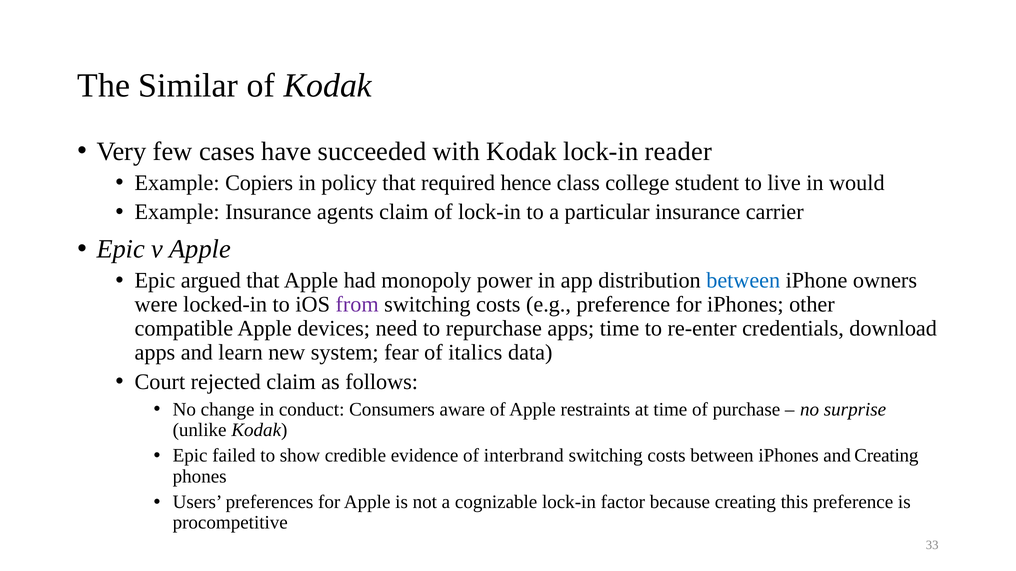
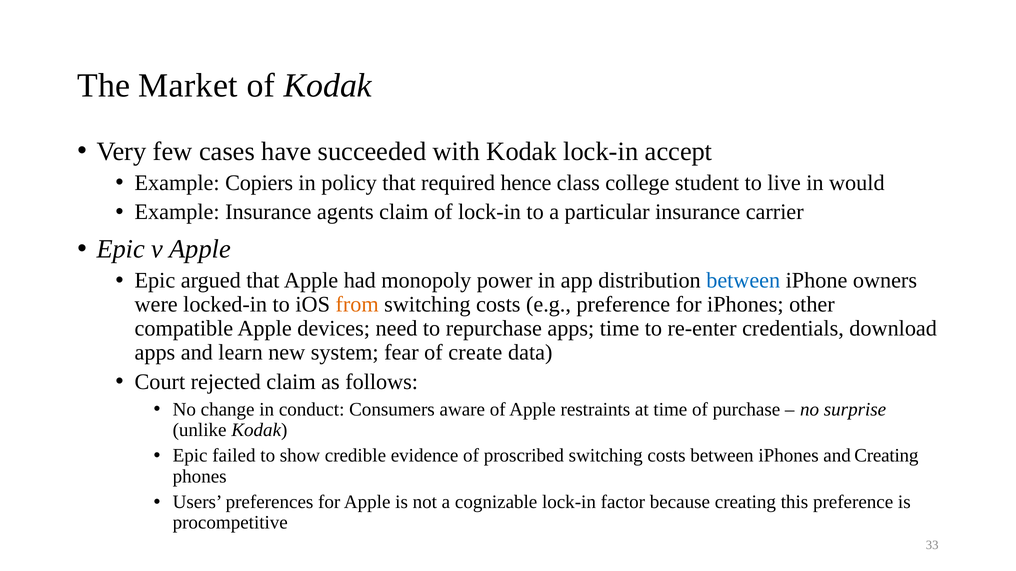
Similar: Similar -> Market (188, 85)
reader: reader -> accept (679, 151)
from colour: purple -> orange (357, 305)
italics: italics -> create (475, 353)
interbrand: interbrand -> proscribed (524, 456)
